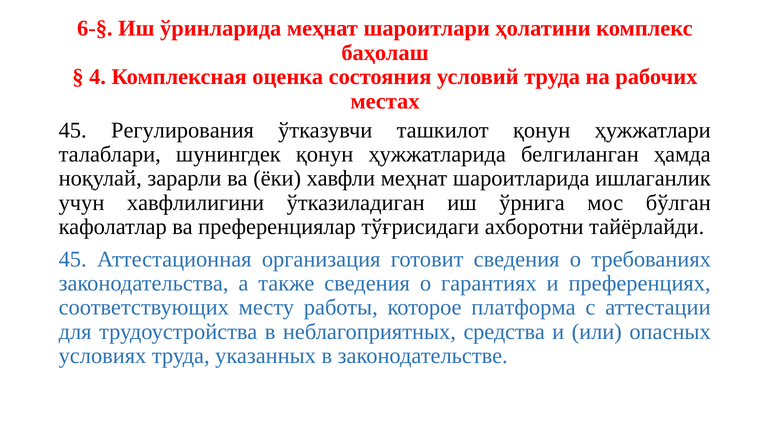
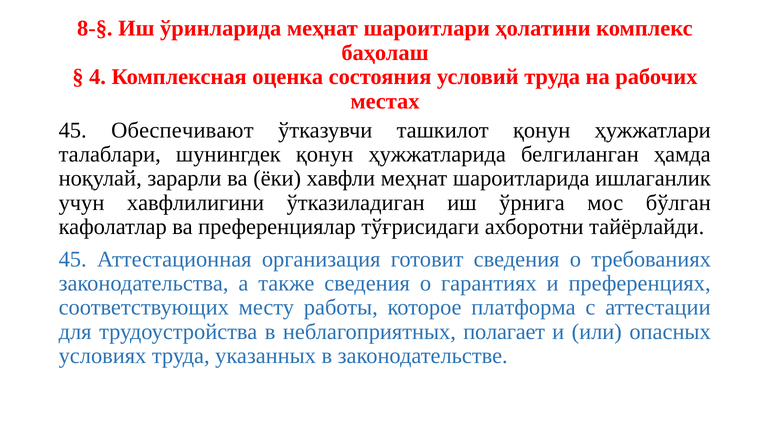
6-§: 6-§ -> 8-§ (95, 28)
Регулирования: Регулирования -> Обеспечивают (182, 130)
средства: средства -> полагает (504, 332)
